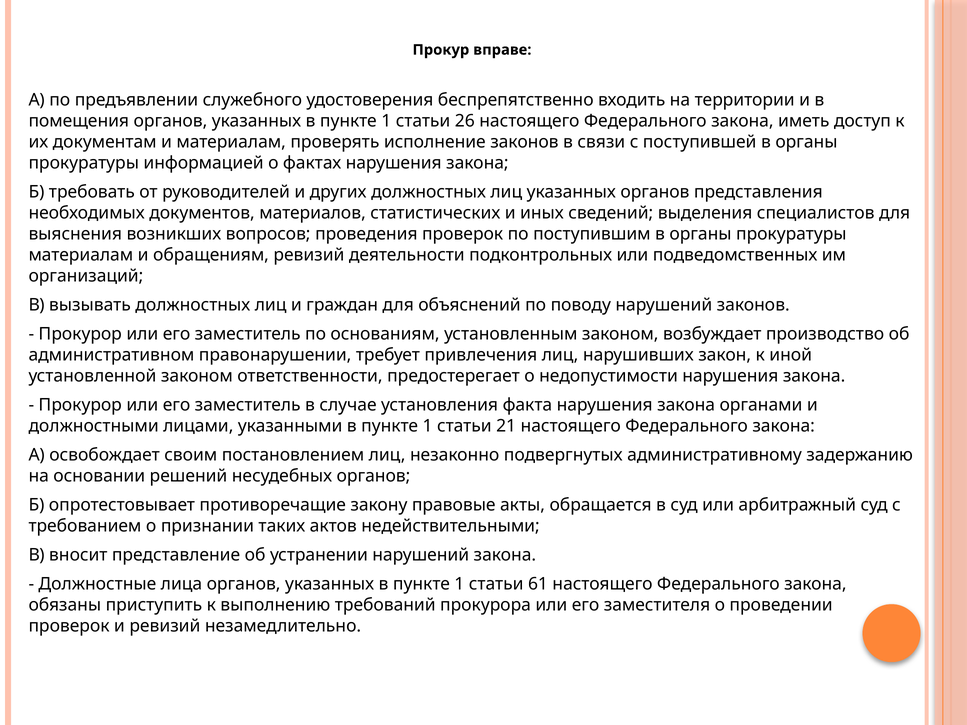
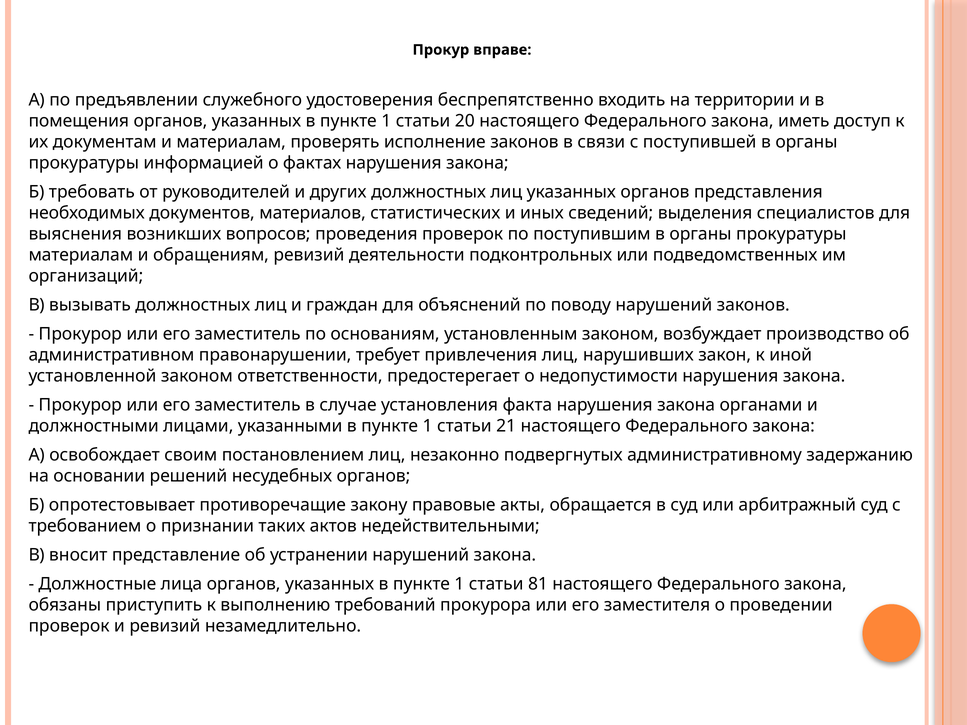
26: 26 -> 20 (465, 121)
61: 61 -> 81 (538, 584)
